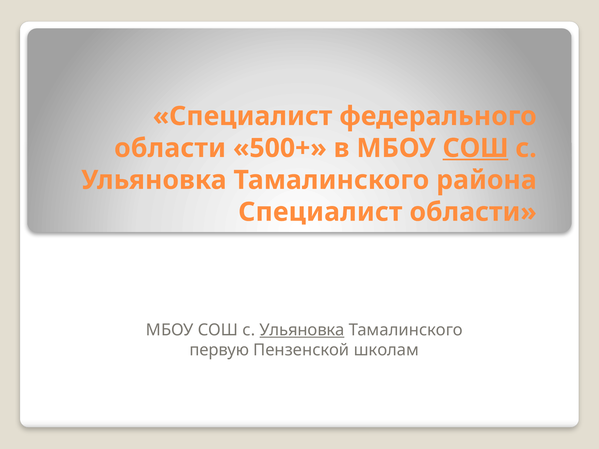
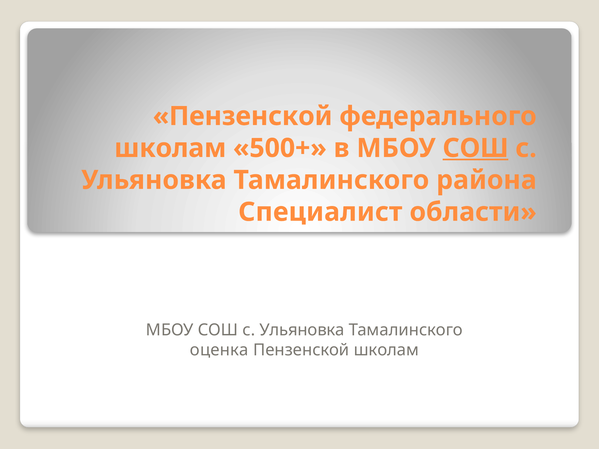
Специалист: Специалист -> Пензенской (243, 116)
области: области -> школам (170, 148)
Ульяновка underline: present -> none (302, 330)
первую: первую -> оценка (219, 350)
